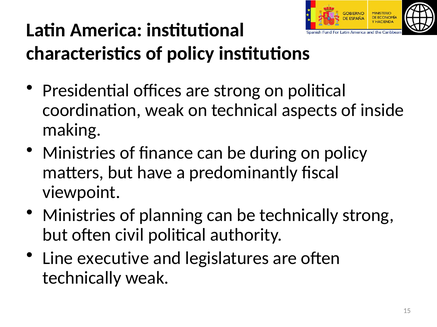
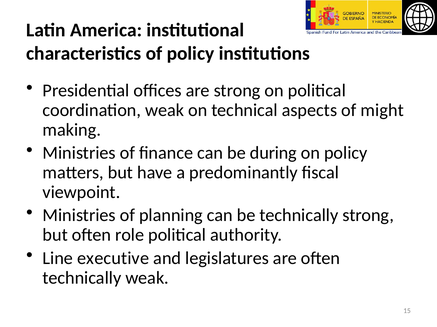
inside: inside -> might (382, 111)
civil: civil -> role (130, 235)
